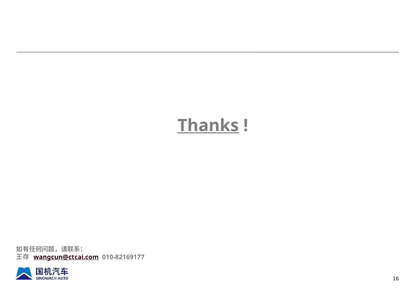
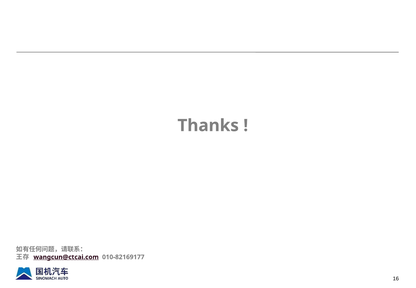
Thanks underline: present -> none (208, 126)
